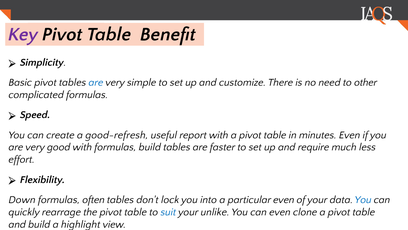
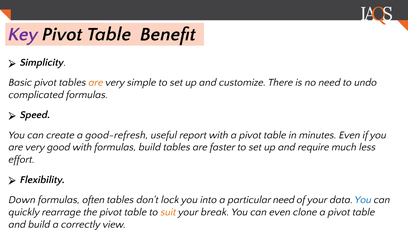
are colour: blue -> orange (96, 82)
other: other -> undo (366, 82)
particular even: even -> need (284, 199)
suit colour: blue -> orange (168, 212)
unlike: unlike -> break (215, 212)
highlight: highlight -> correctly (81, 224)
